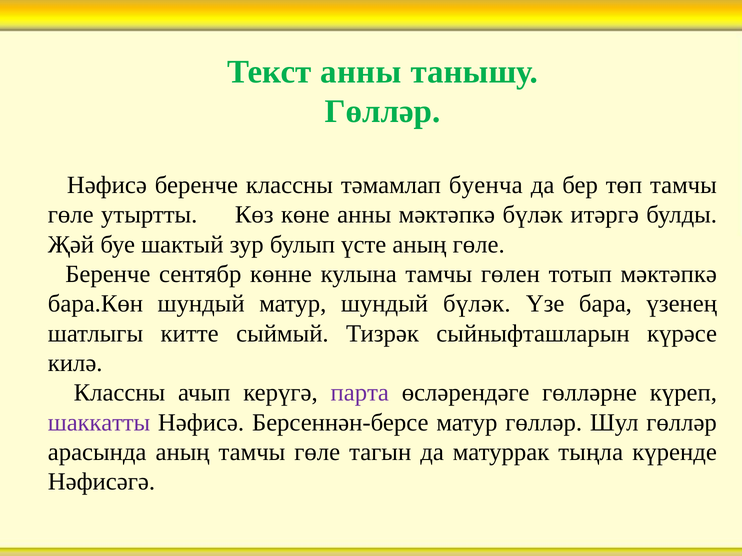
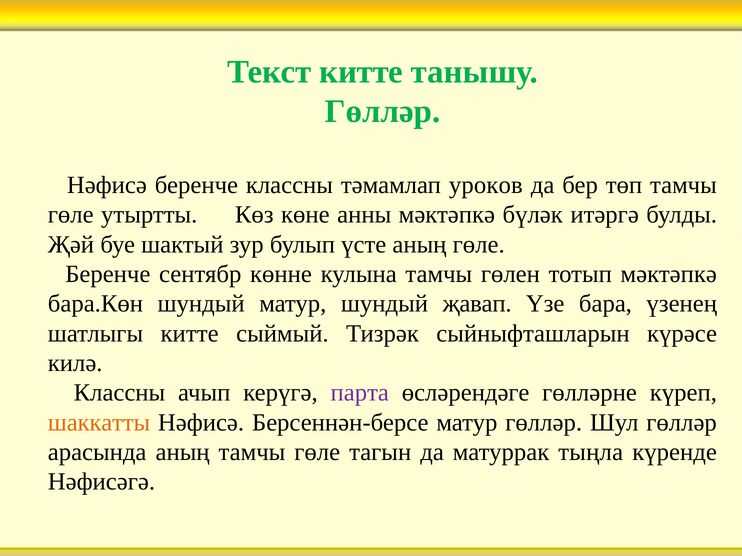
Текст анны: анны -> китте (361, 72)
буенча: буенча -> уроков (486, 185)
шундый бүләк: бүләк -> җавап (477, 304)
шаккатты colour: purple -> orange (99, 423)
